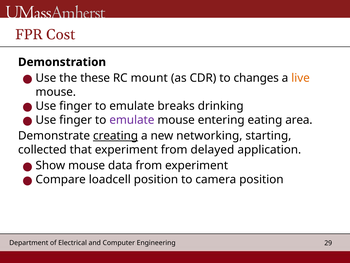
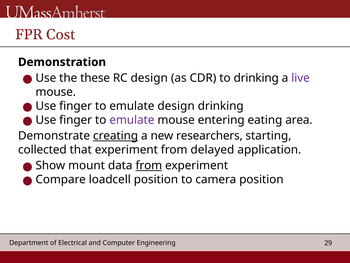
RC mount: mount -> design (149, 78)
to changes: changes -> drinking (256, 78)
live colour: orange -> purple (301, 78)
emulate breaks: breaks -> design (176, 106)
networking: networking -> researchers (209, 136)
Show mouse: mouse -> mount (87, 165)
from underline: none -> present (149, 165)
